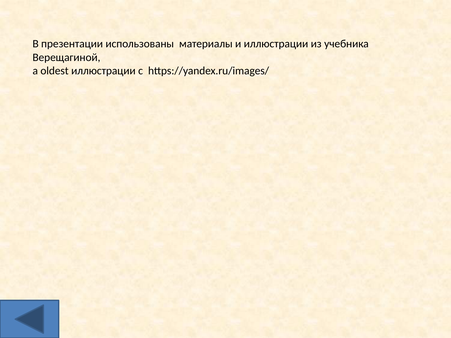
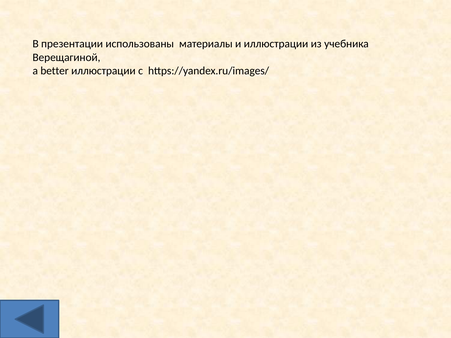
oldest: oldest -> better (55, 71)
